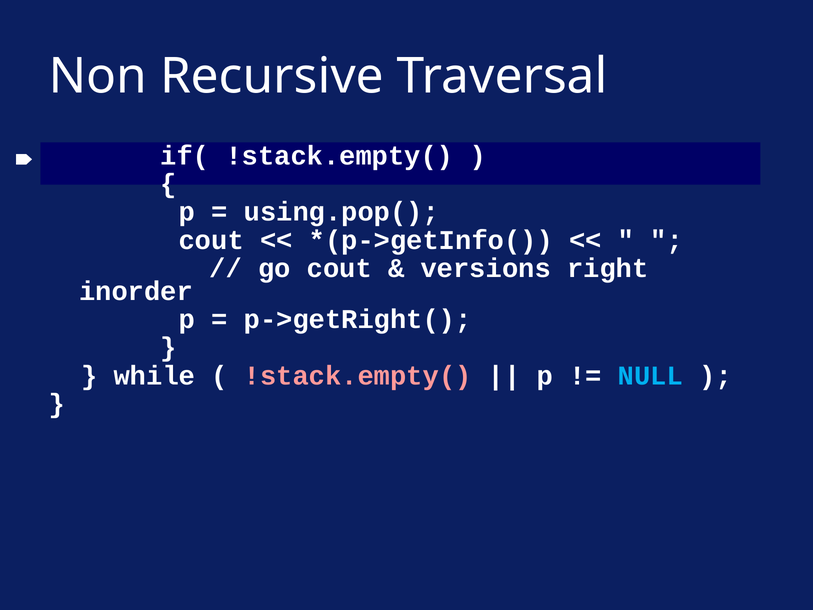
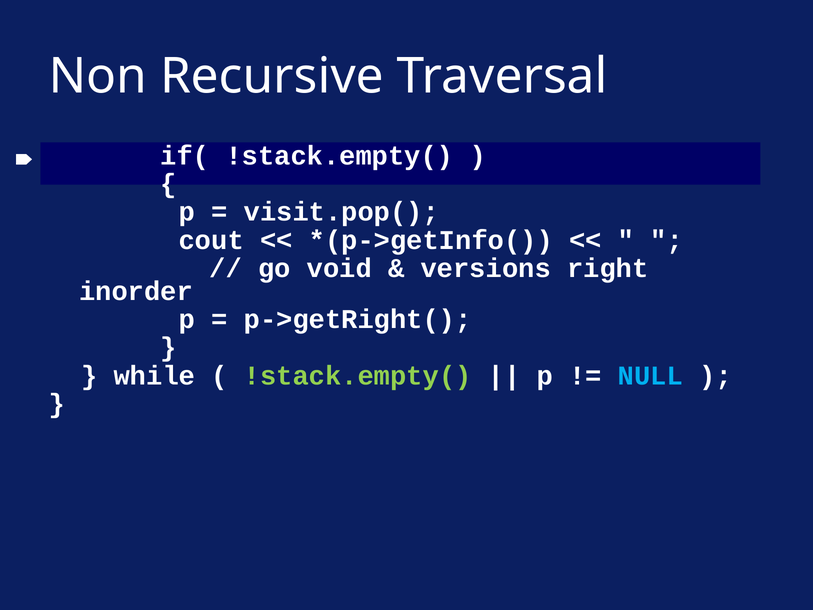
using.pop(: using.pop( -> visit.pop( (341, 212)
go cout: cout -> void (339, 268)
!stack.empty( colour: pink -> light green (358, 376)
